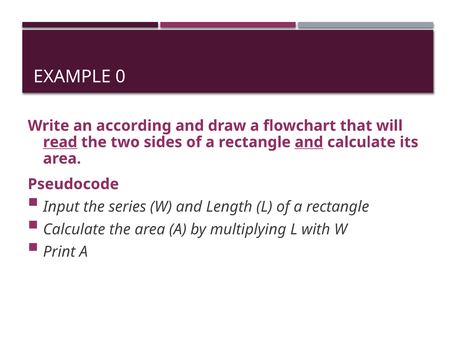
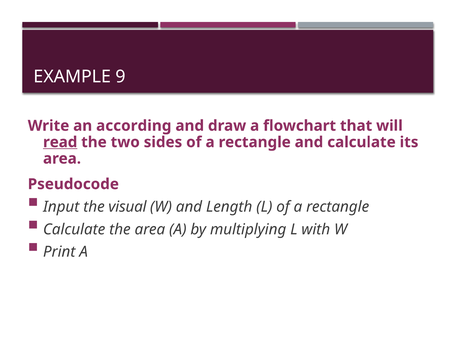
0: 0 -> 9 (121, 77)
and underline: present -> none (309, 142)
series: series -> visual (127, 207)
